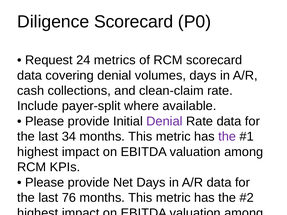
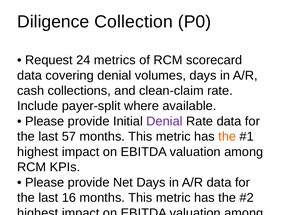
Diligence Scorecard: Scorecard -> Collection (134, 22)
34: 34 -> 57 (69, 137)
the colour: purple -> orange (227, 137)
76: 76 -> 16 (69, 198)
